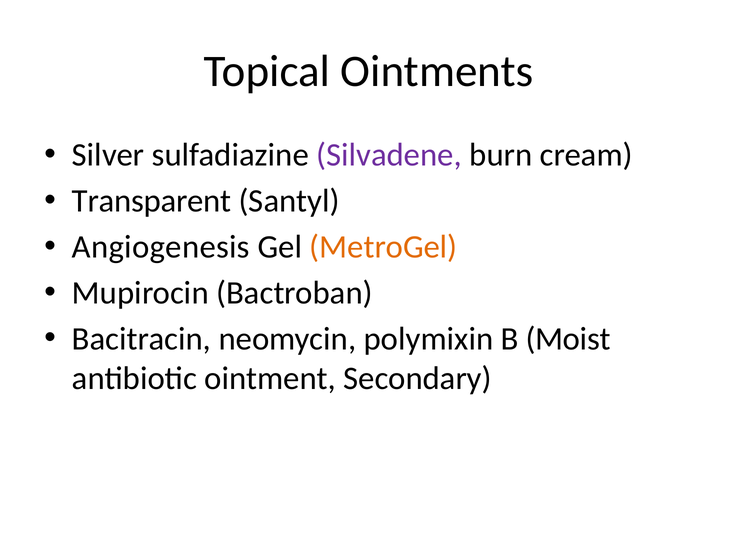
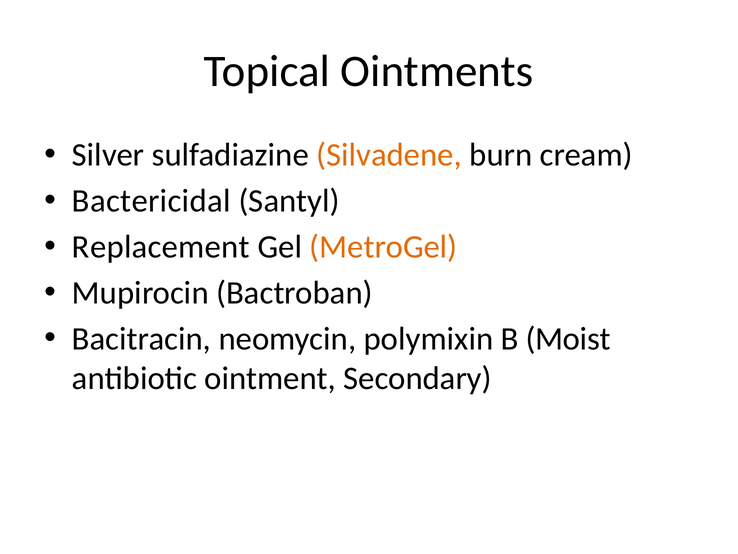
Silvadene colour: purple -> orange (389, 155)
Transparent: Transparent -> Bactericidal (151, 201)
Angiogenesis: Angiogenesis -> Replacement (161, 247)
